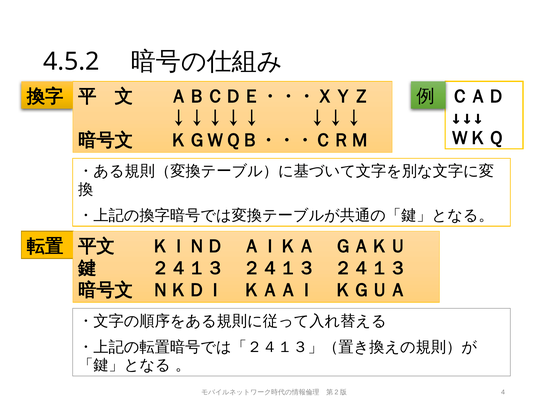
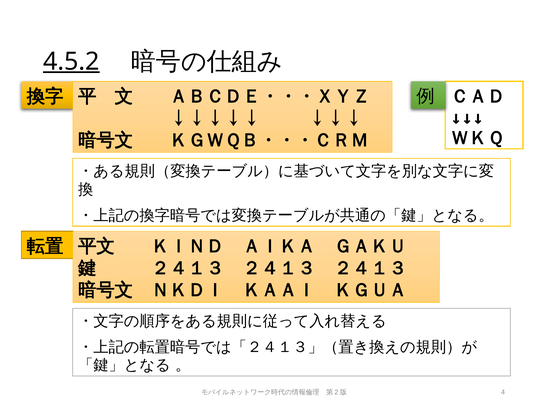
4.5.2 underline: none -> present (71, 61)
